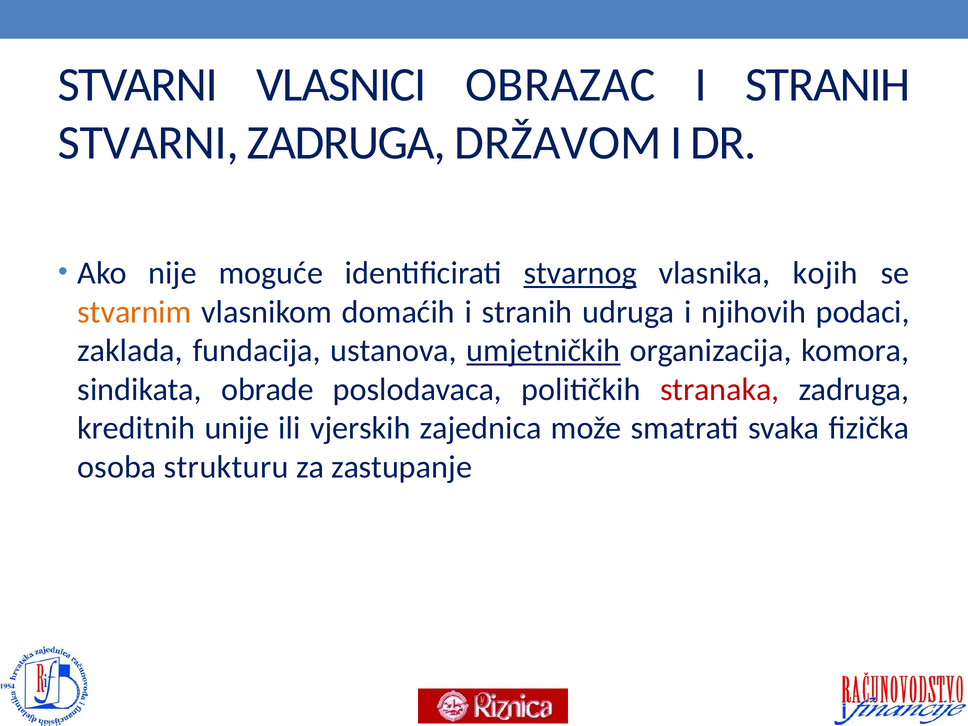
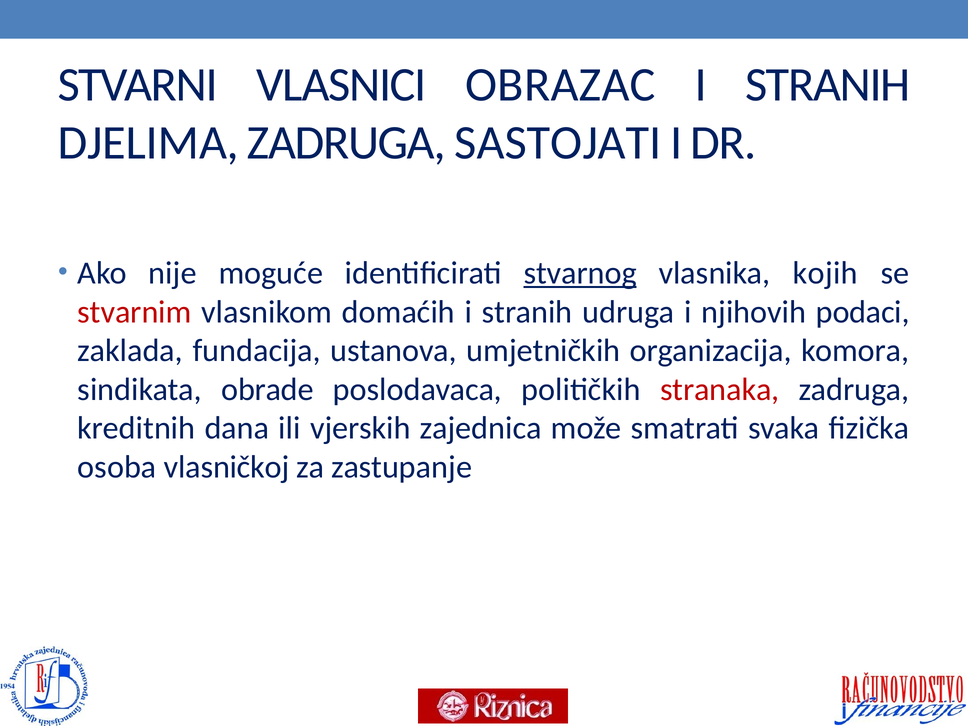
STVARNI: STVARNI -> DJELIMA (148, 143)
DRŽAVOM: DRŽAVOM -> SASTOJATI (558, 143)
stvarnim colour: orange -> red (134, 312)
umjetničkih underline: present -> none (543, 351)
unije: unije -> dana (237, 428)
strukturu: strukturu -> vlasničkoj (227, 467)
